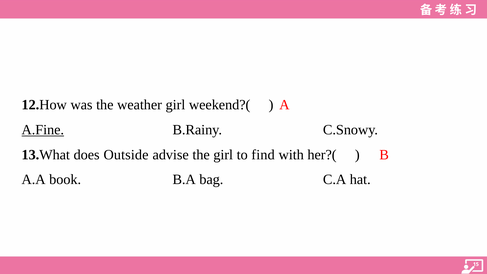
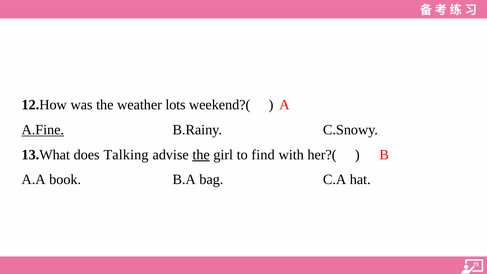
weather girl: girl -> lots (176, 105)
Outside: Outside -> Talking (126, 155)
the underline: none -> present (201, 155)
